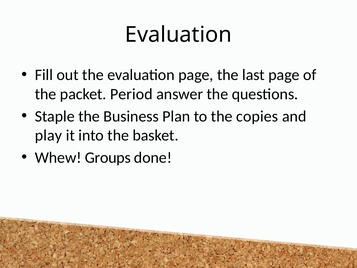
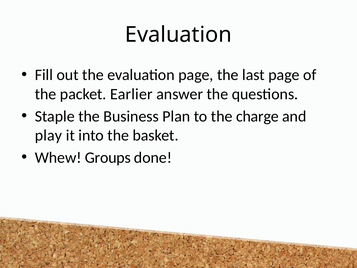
Period: Period -> Earlier (131, 94)
copies: copies -> charge (257, 116)
